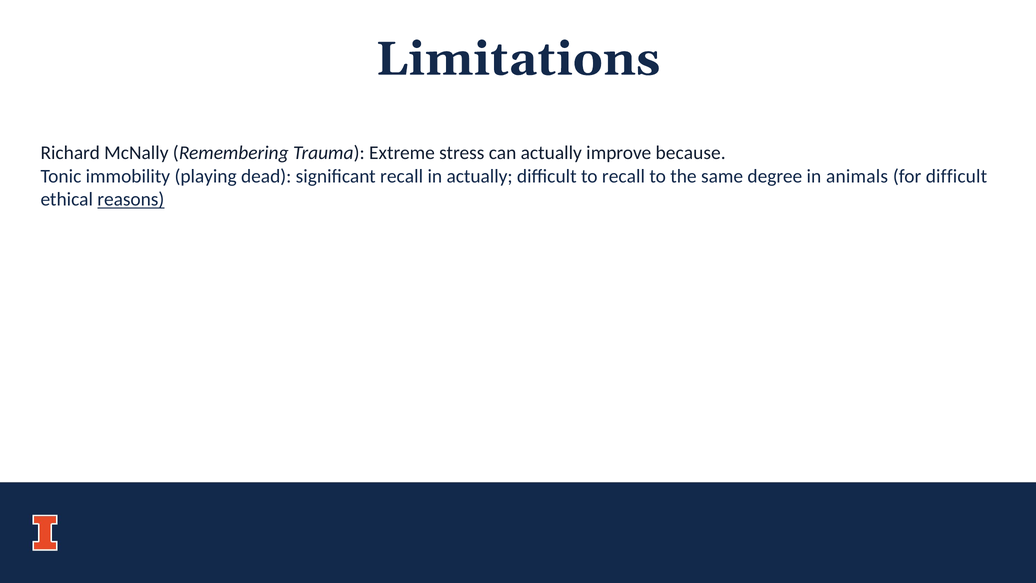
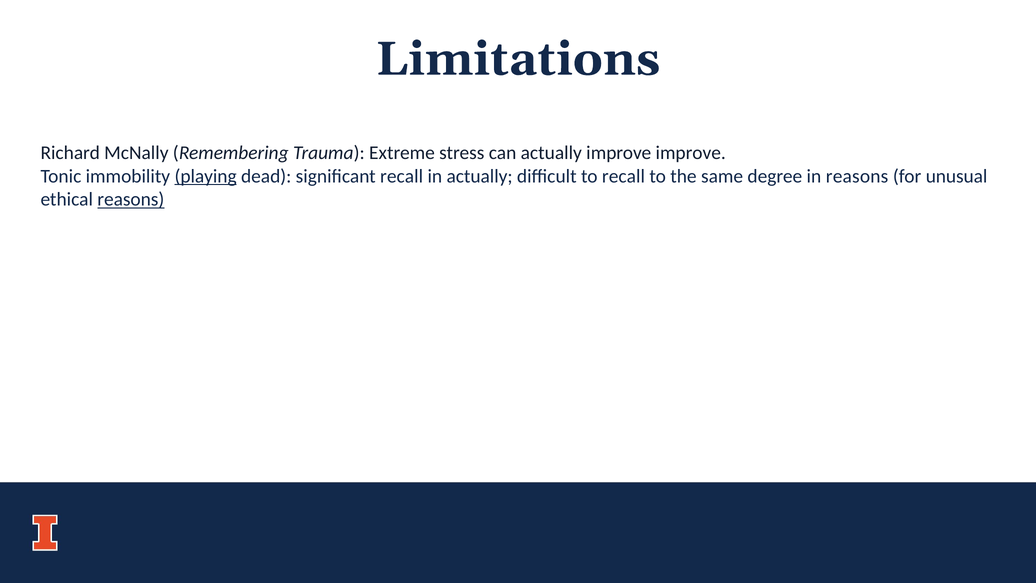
improve because: because -> improve (691, 153)
playing underline: none -> present (206, 176)
in animals: animals -> reasons (857, 176)
for difficult: difficult -> unusual (957, 176)
